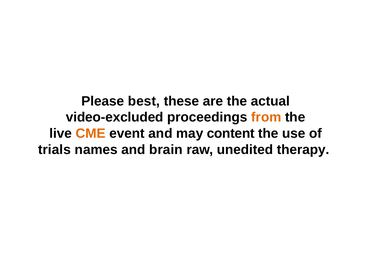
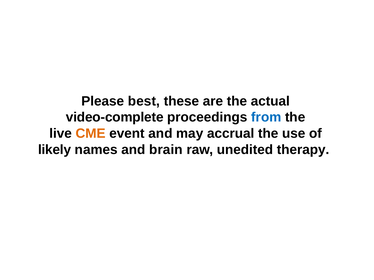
video-excluded: video-excluded -> video-complete (115, 117)
from colour: orange -> blue (266, 117)
content: content -> accrual (231, 134)
trials: trials -> likely (55, 150)
